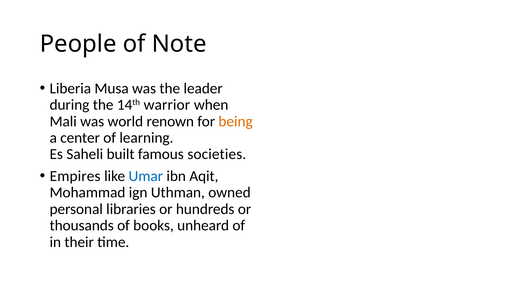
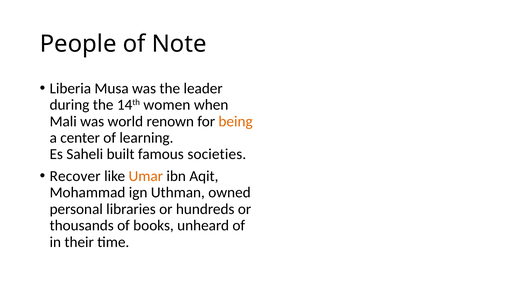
warrior: warrior -> women (167, 105)
Empires: Empires -> Recover (75, 176)
Umar colour: blue -> orange (146, 176)
